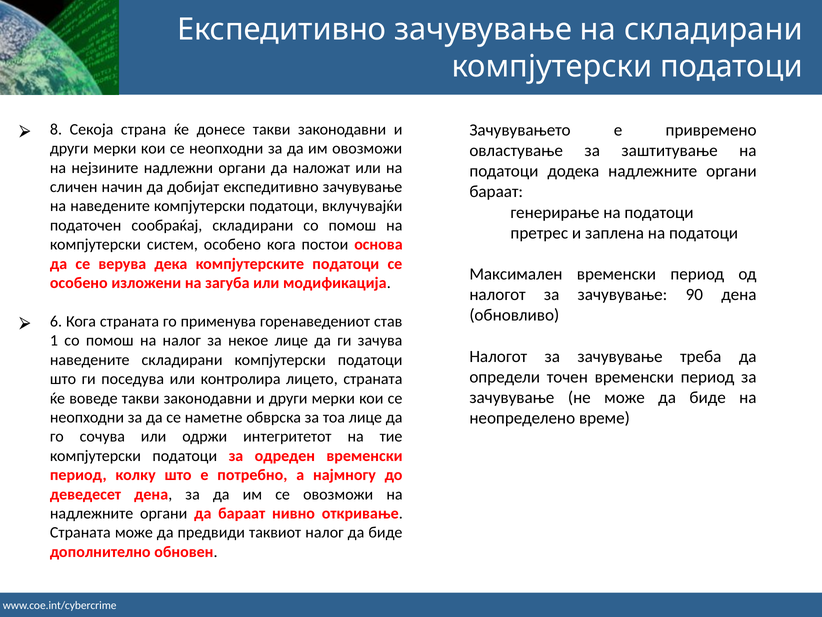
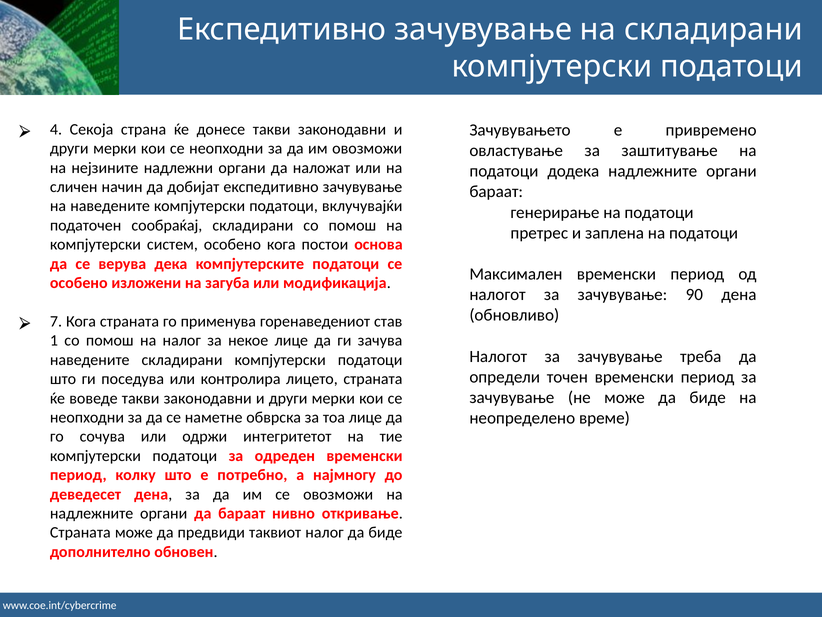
8: 8 -> 4 (56, 129)
6: 6 -> 7 (56, 321)
